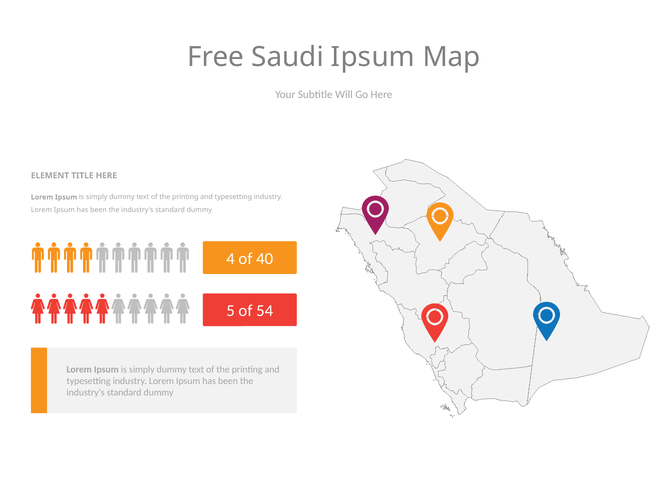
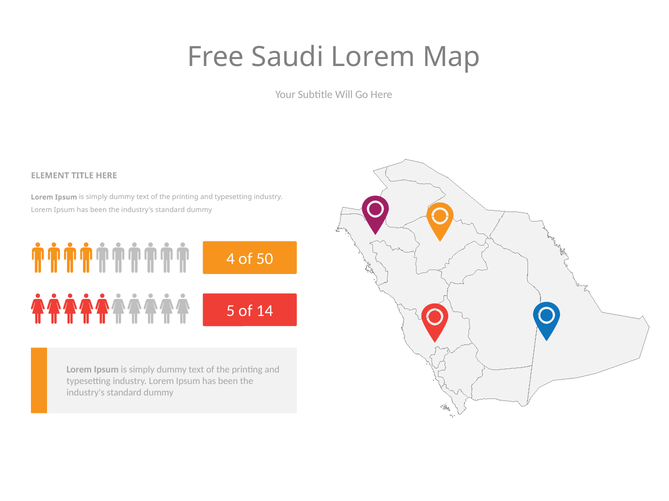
Saudi Ipsum: Ipsum -> Lorem (373, 57)
40: 40 -> 50 (265, 259)
54: 54 -> 14 (265, 311)
